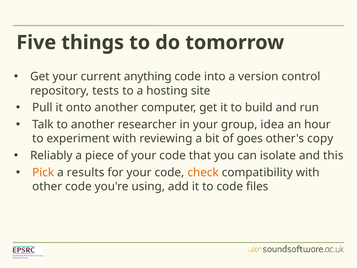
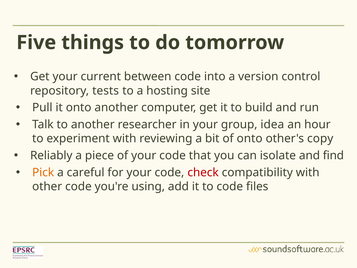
anything: anything -> between (148, 77)
of goes: goes -> onto (250, 138)
this: this -> find (333, 155)
results: results -> careful (86, 172)
check colour: orange -> red (203, 172)
